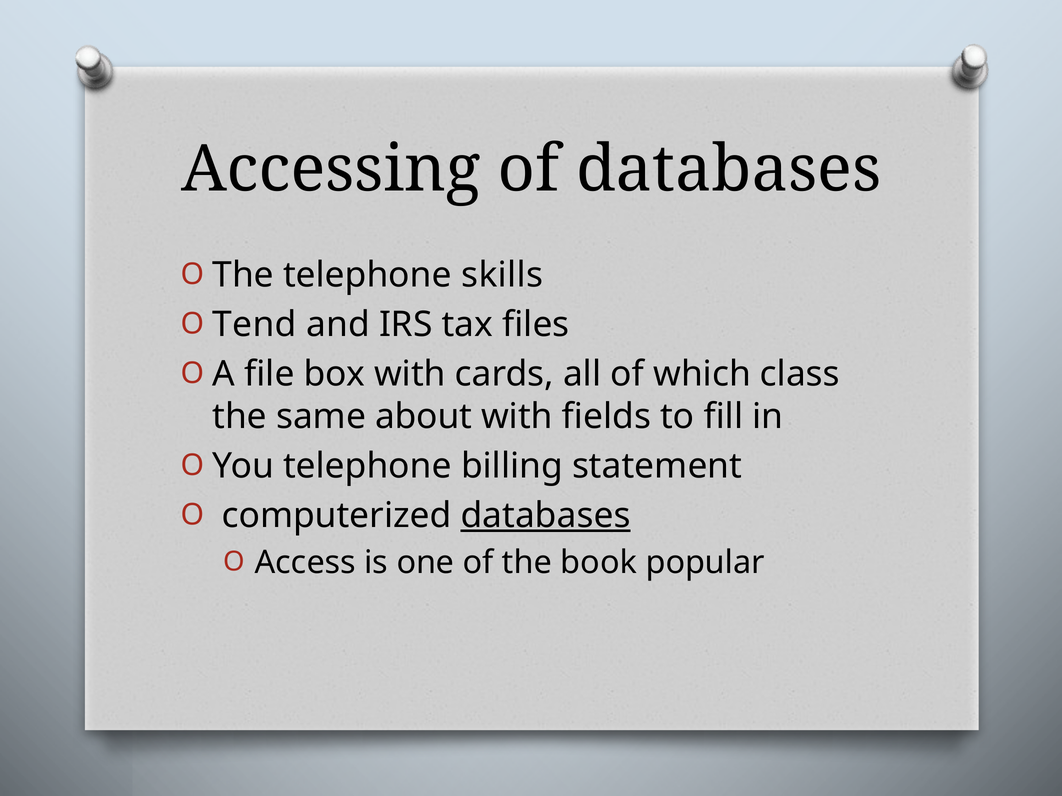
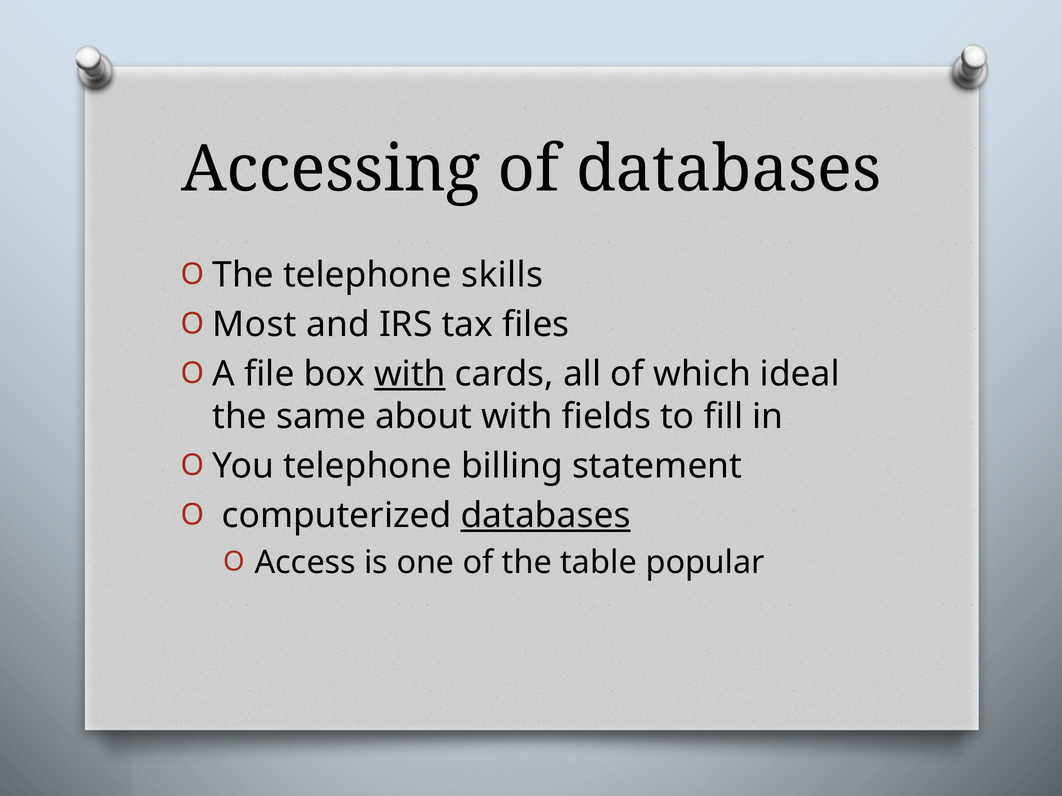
Tend: Tend -> Most (255, 325)
with underline: none -> present (410, 374)
class: class -> ideal (800, 374)
book: book -> table (599, 563)
